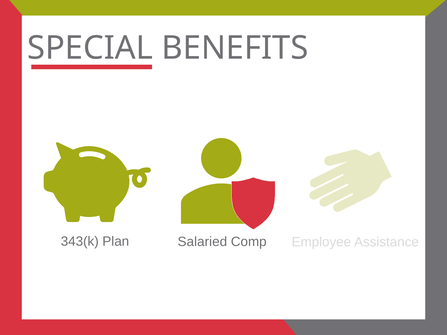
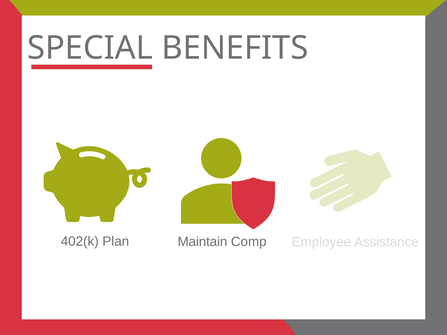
343(k: 343(k -> 402(k (80, 242)
Salaried: Salaried -> Maintain (202, 242)
